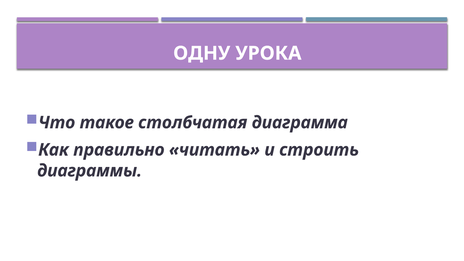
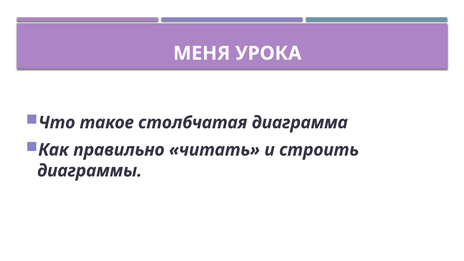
ОДНУ: ОДНУ -> МЕНЯ (202, 53)
